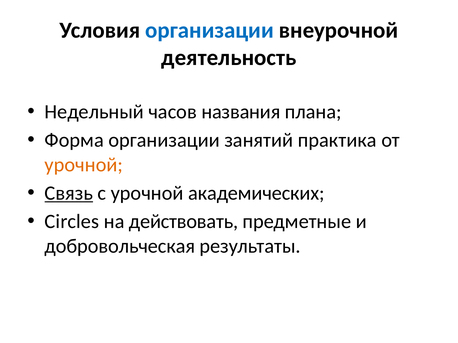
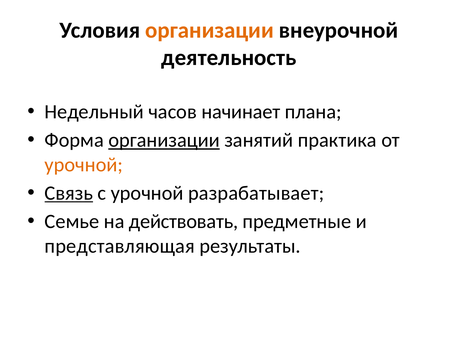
организации colour: blue -> orange (210, 30)
названия: названия -> начинает (241, 112)
организации underline: none -> present (164, 140)
академических: академических -> разрабатывает (256, 193)
Circles: Circles -> Семье (72, 222)
добровольческая: добровольческая -> представляющая (120, 246)
